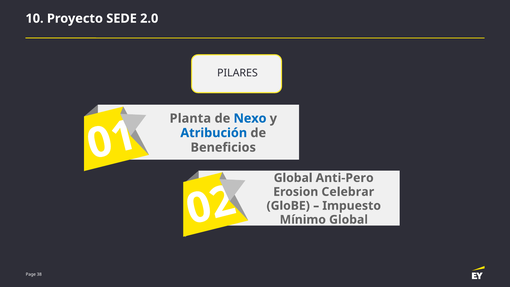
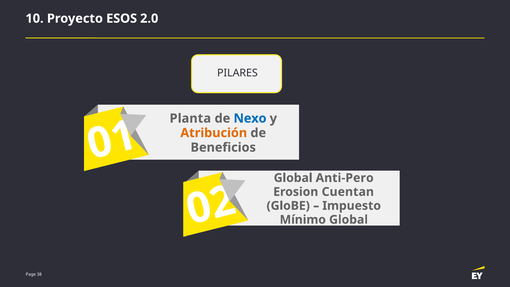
SEDE: SEDE -> ESOS (122, 18)
Atribución colour: blue -> orange (214, 133)
Celebrar: Celebrar -> Cuentan (348, 192)
